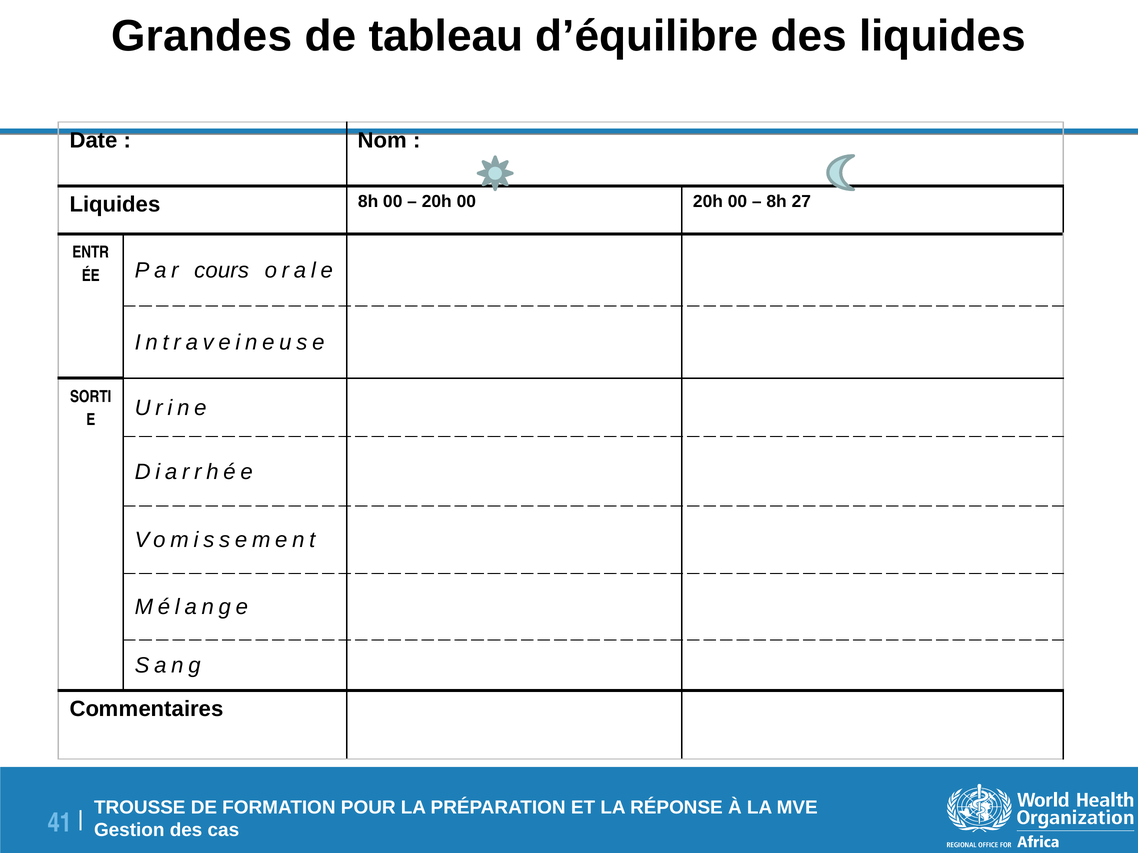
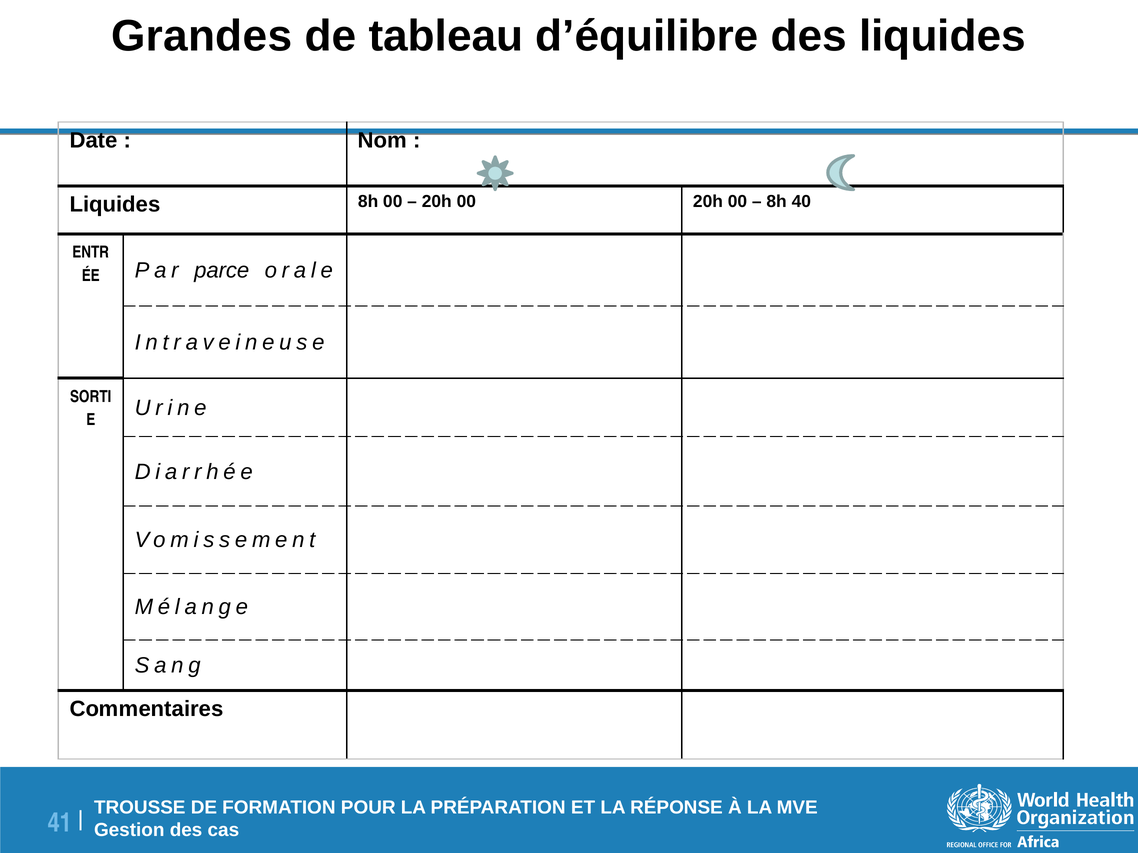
27: 27 -> 40 (801, 202)
cours: cours -> parce (222, 271)
